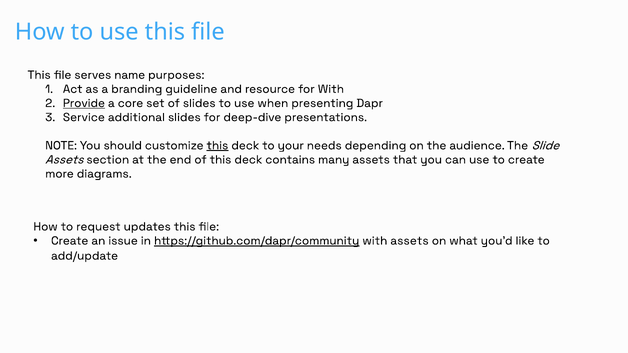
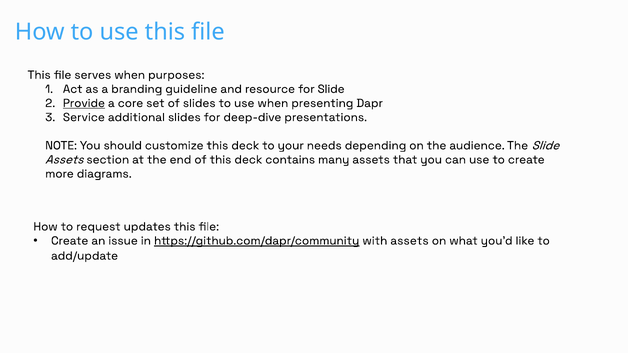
serves name: name -> when (130, 75)
for With: With -> Slide (331, 89)
this underline: present -> none (217, 146)
